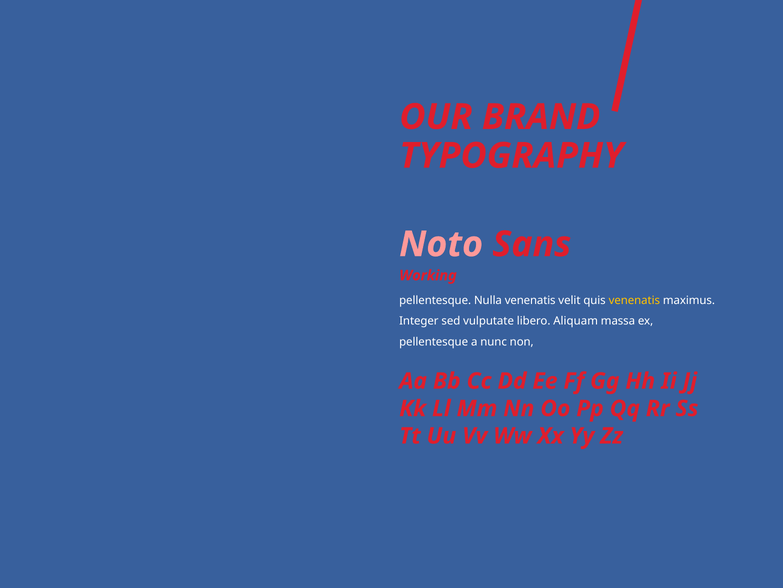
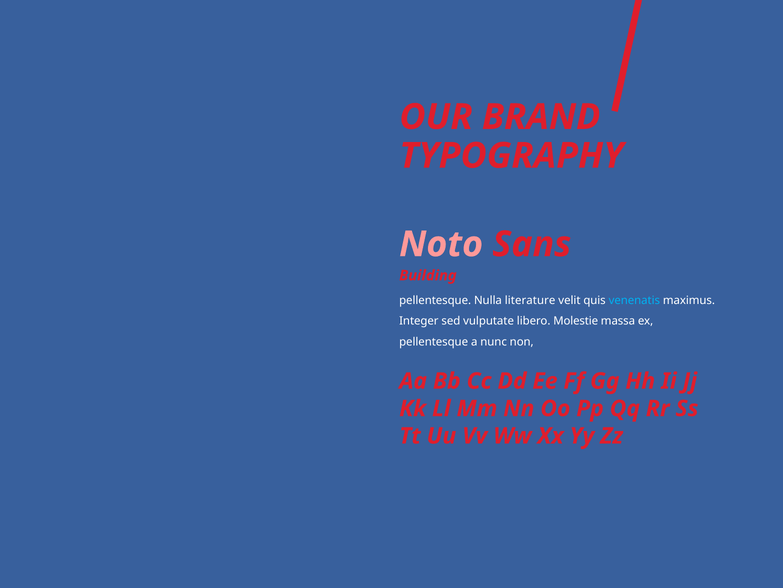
Working: Working -> Building (428, 275)
Nulla venenatis: venenatis -> literature (530, 300)
venenatis colour: yellow -> light blue (634, 300)
Aliquam: Aliquam -> Molestie (576, 321)
